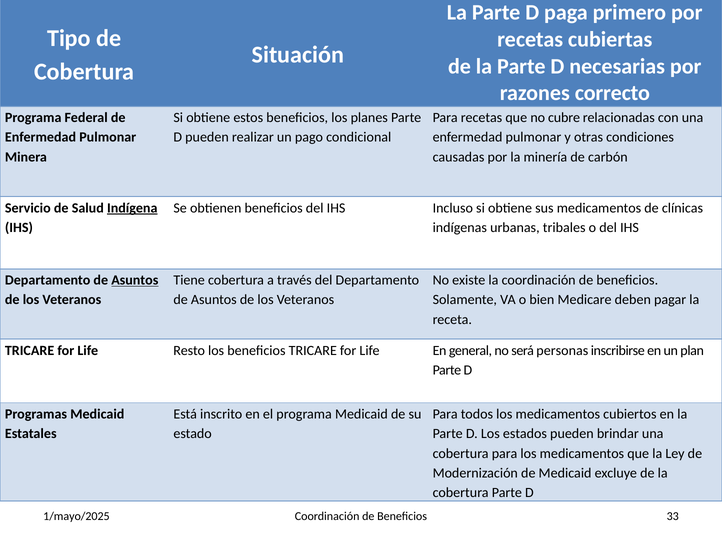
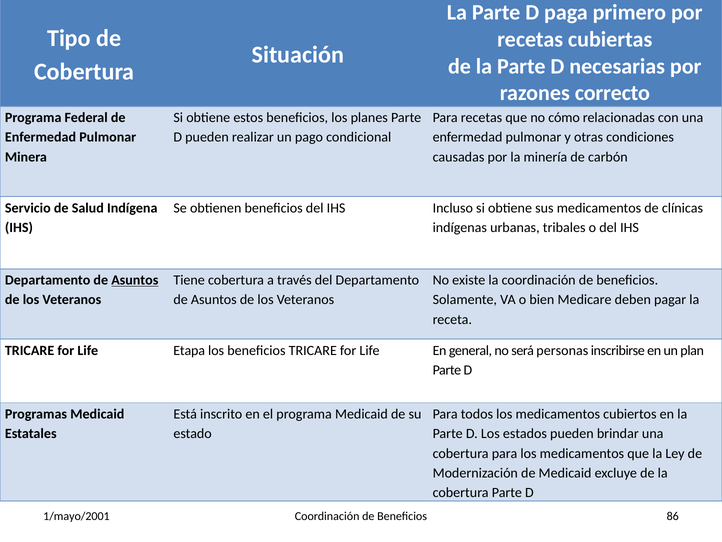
cubre: cubre -> cómo (564, 118)
Indígena underline: present -> none (132, 208)
Resto: Resto -> Etapa (189, 350)
1/mayo/2025: 1/mayo/2025 -> 1/mayo/2001 (76, 516)
33: 33 -> 86 (673, 516)
